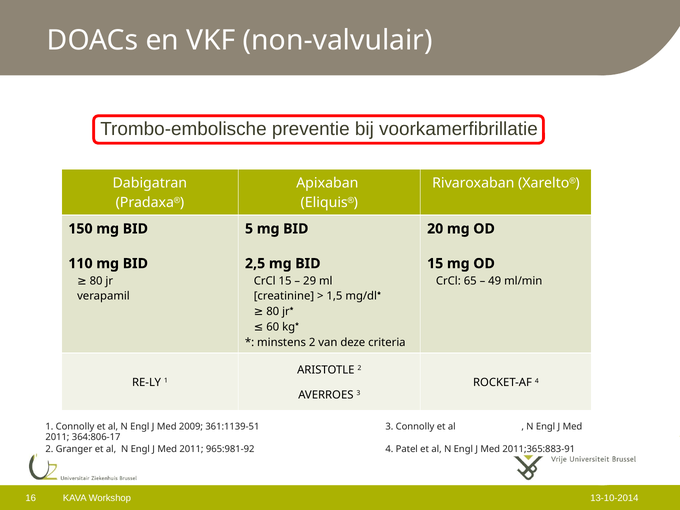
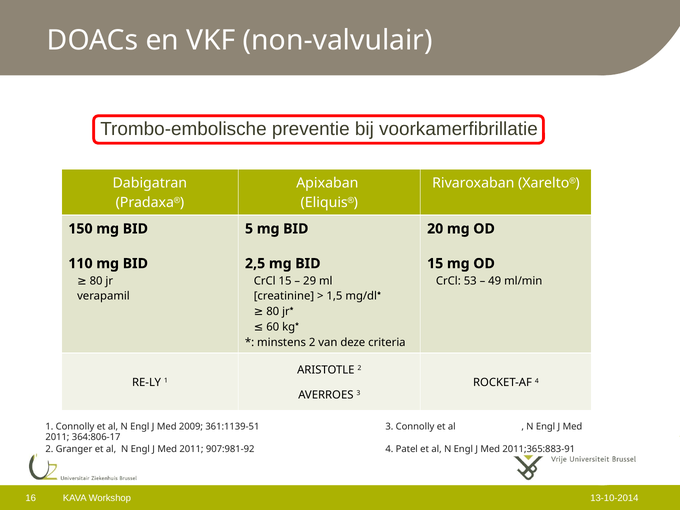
65: 65 -> 53 (470, 281)
965:981-92: 965:981-92 -> 907:981-92 (230, 449)
